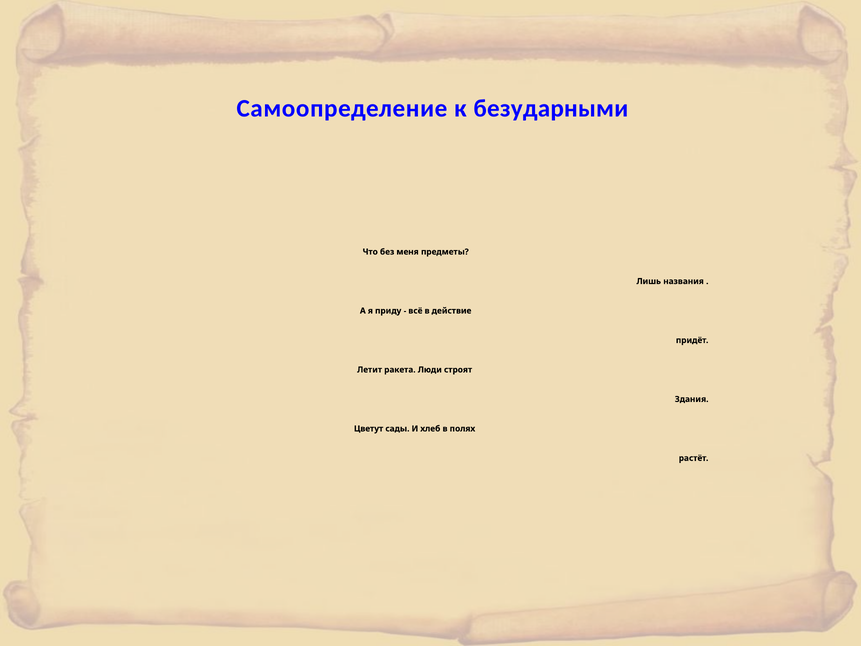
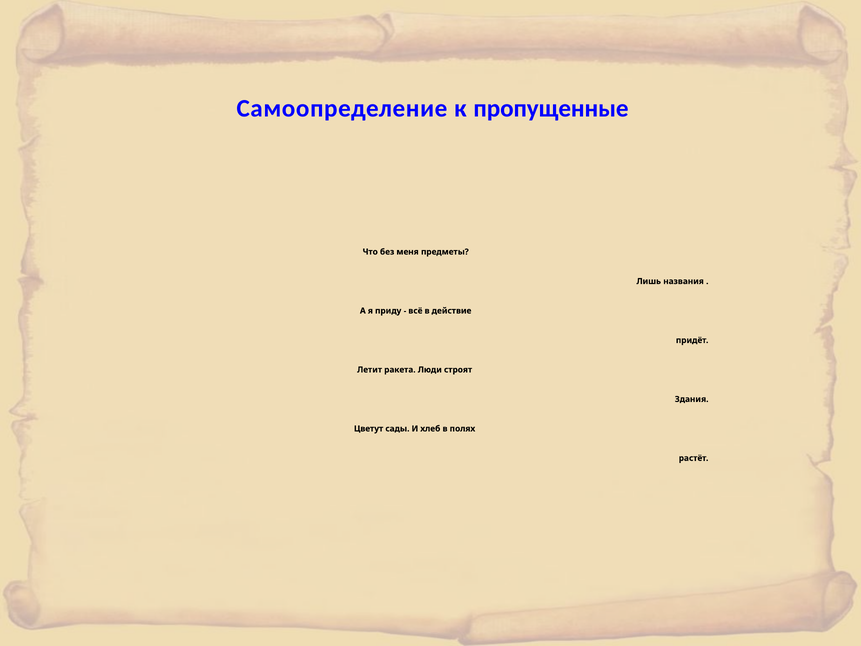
безударными: безударными -> пропущенные (551, 109)
